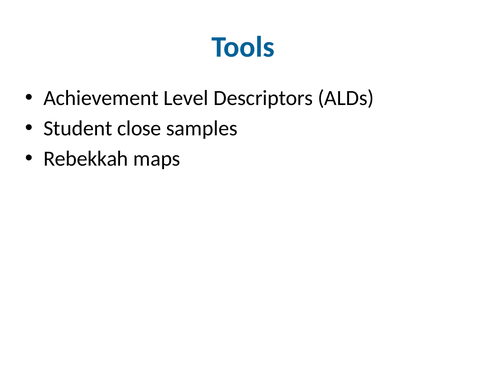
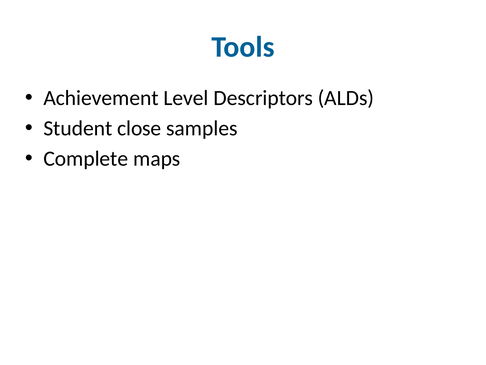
Rebekkah: Rebekkah -> Complete (86, 158)
